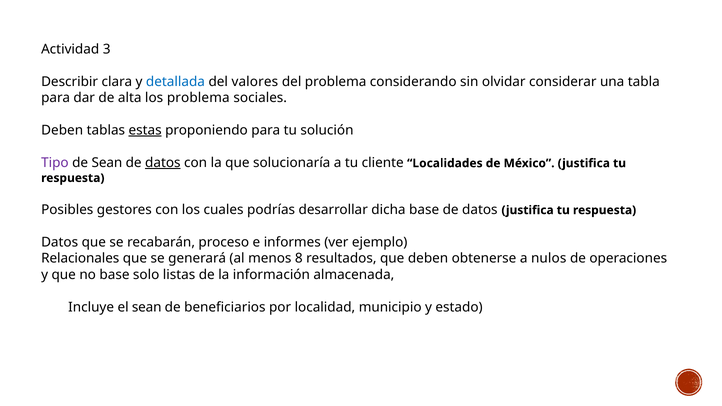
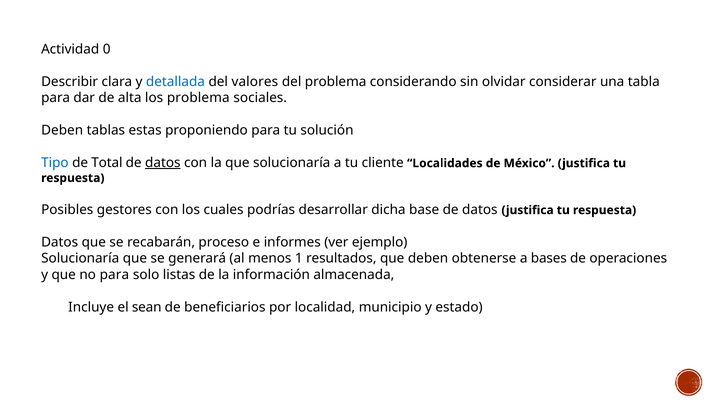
3: 3 -> 0 (107, 49)
estas underline: present -> none (145, 130)
Tipo colour: purple -> blue (55, 163)
de Sean: Sean -> Total (107, 163)
Relacionales: Relacionales -> Solucionaría (80, 258)
8: 8 -> 1 (299, 258)
nulos: nulos -> bases (549, 258)
no base: base -> para (114, 275)
